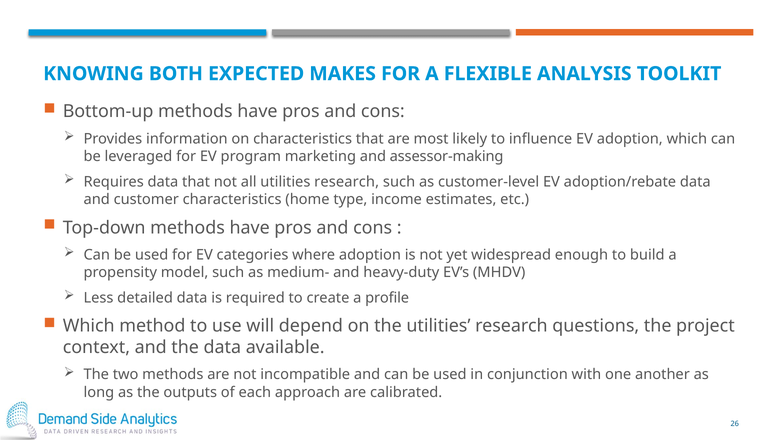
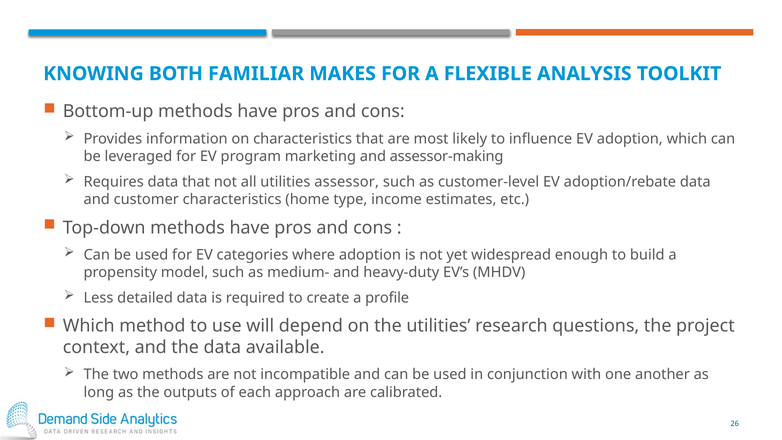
EXPECTED: EXPECTED -> FAMILIAR (256, 74)
all utilities research: research -> assessor (347, 182)
